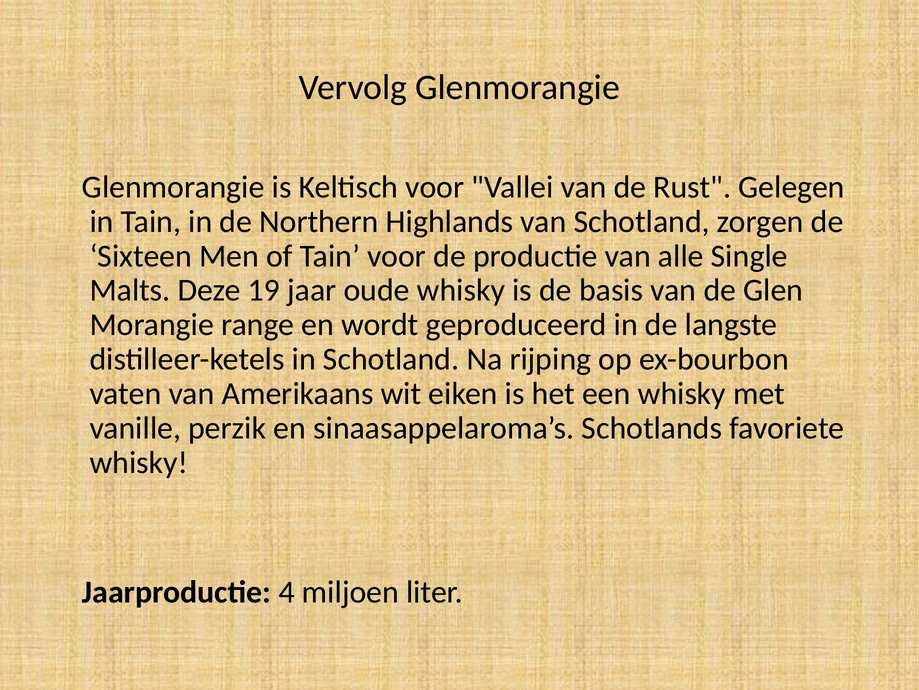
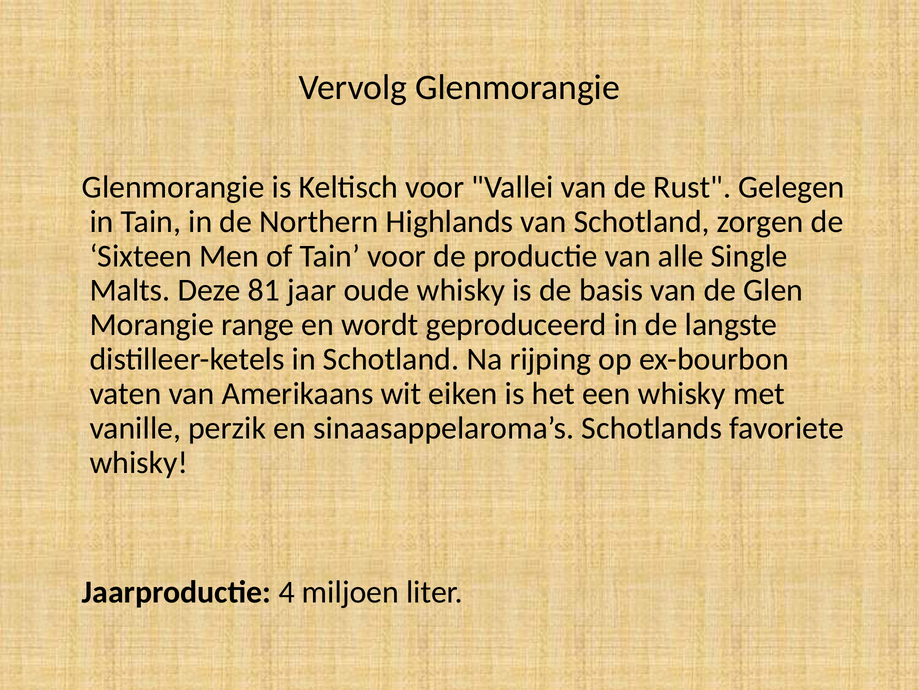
19: 19 -> 81 (264, 290)
